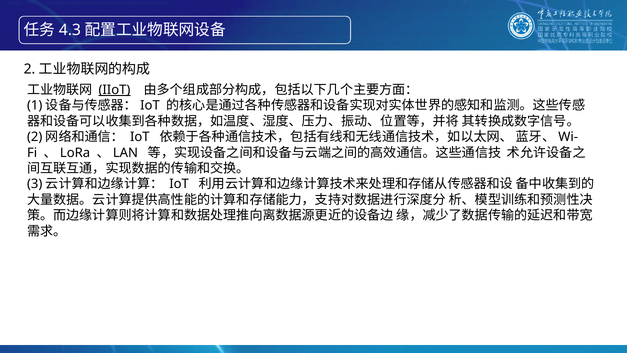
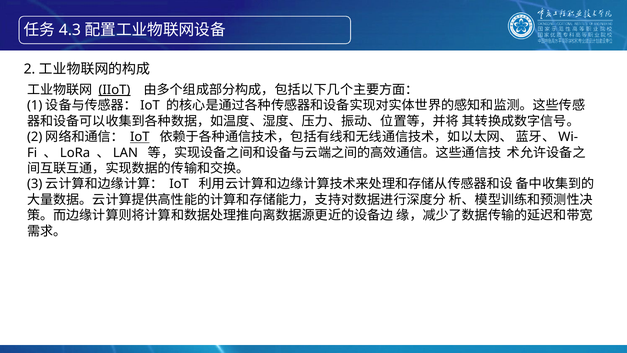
IoT underline: none -> present (140, 137)
